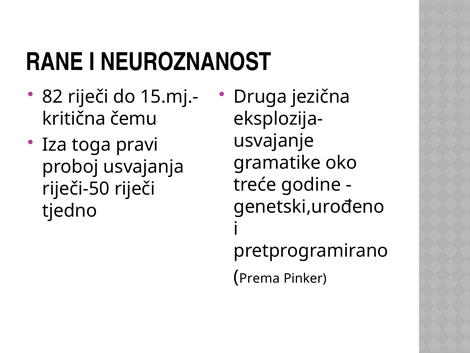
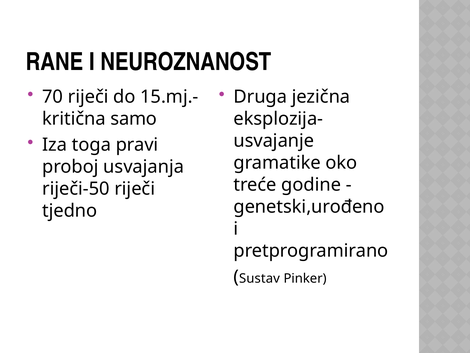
82: 82 -> 70 (53, 97)
čemu: čemu -> samo (134, 119)
Prema: Prema -> Sustav (259, 278)
